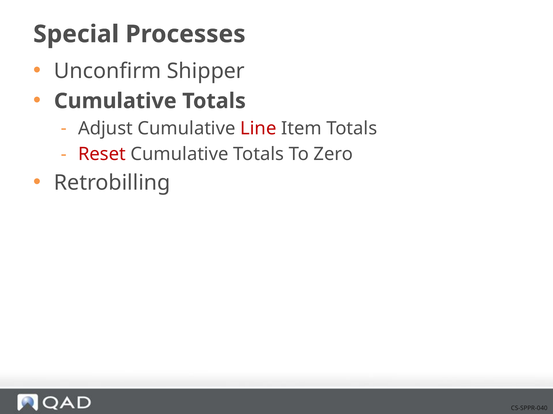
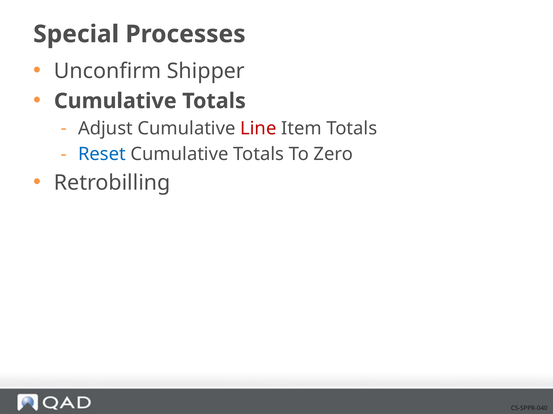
Reset colour: red -> blue (102, 154)
